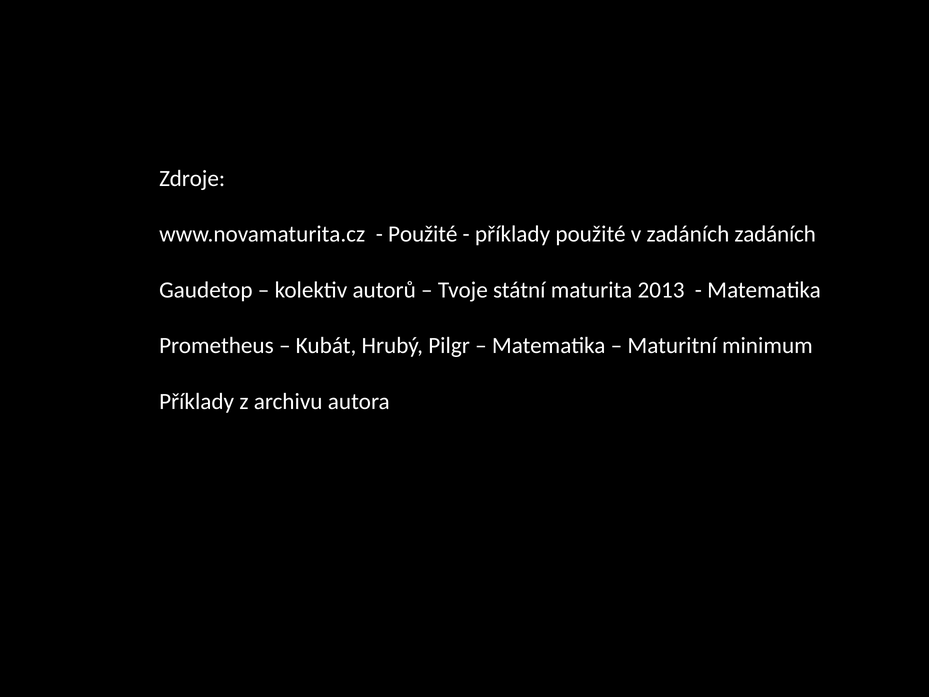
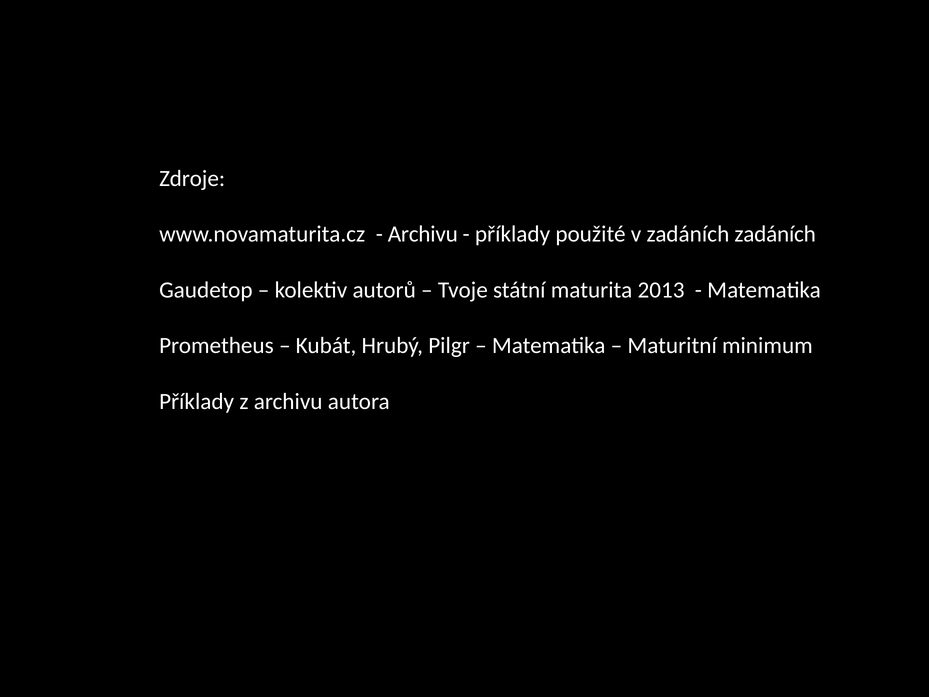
Použité: Použité -> Archivu (423, 234)
